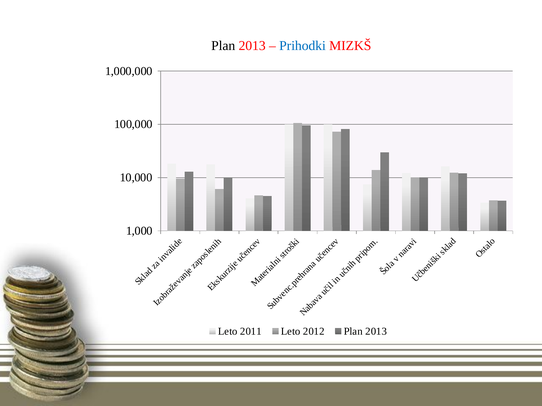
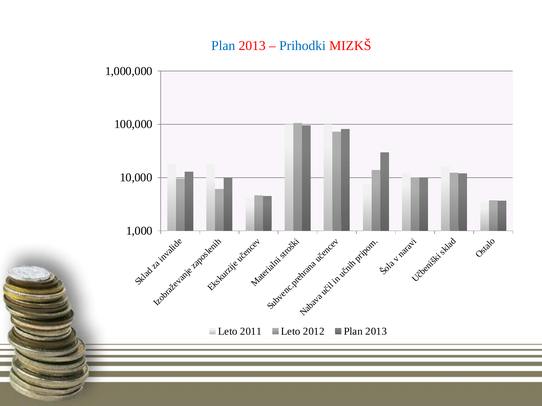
Plan colour: black -> blue (223, 46)
